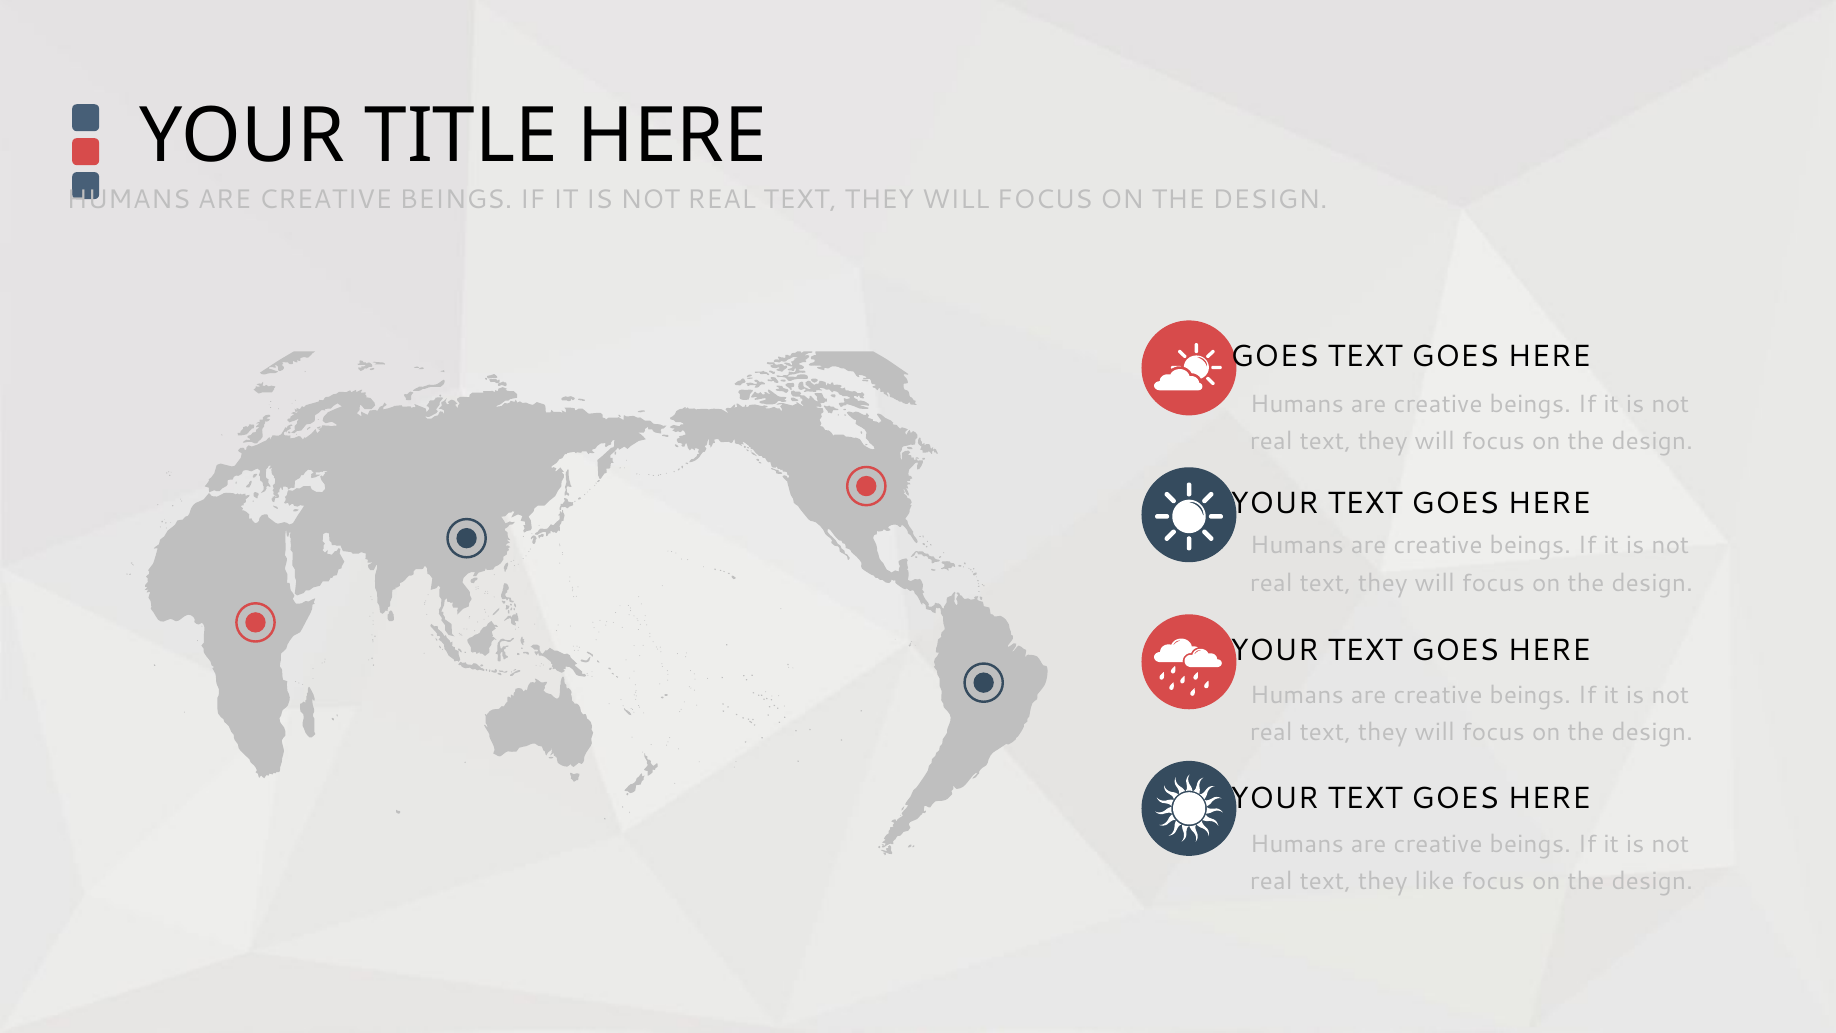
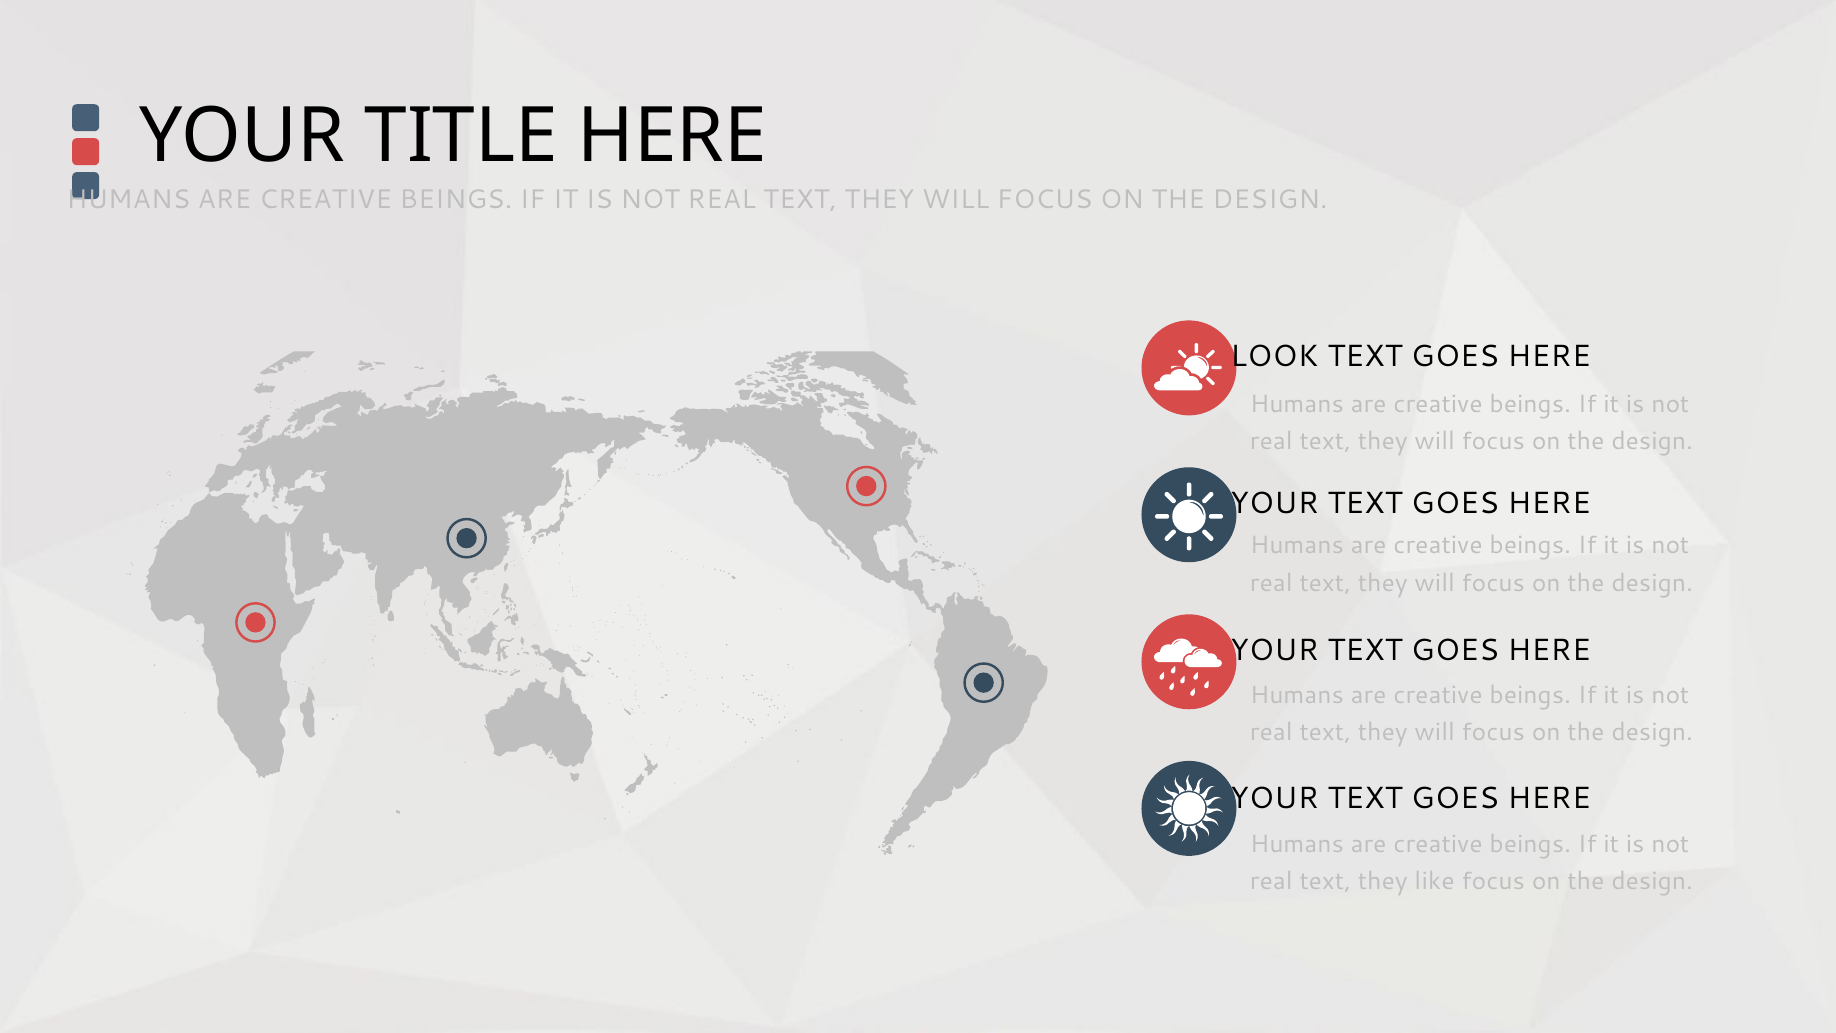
GOES: GOES -> LOOK (1274, 357)
